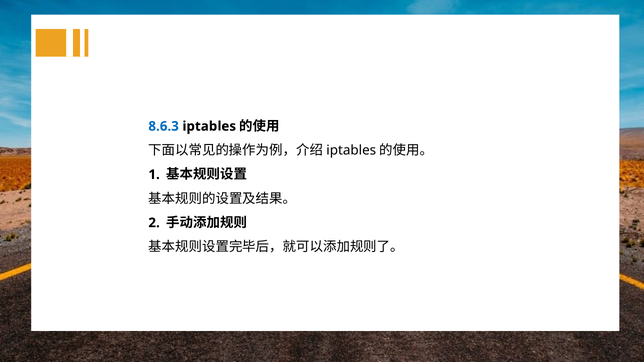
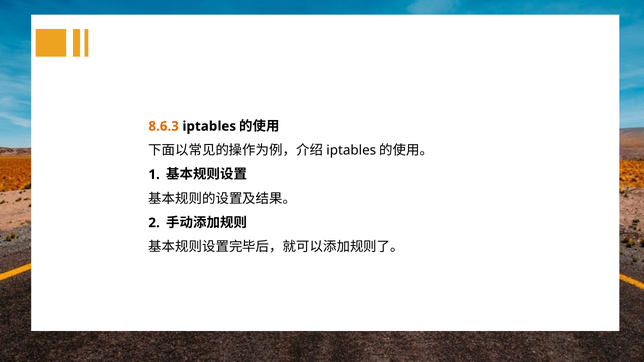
8.6.3 colour: blue -> orange (164, 126)
